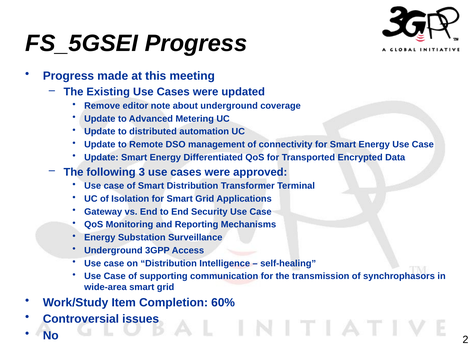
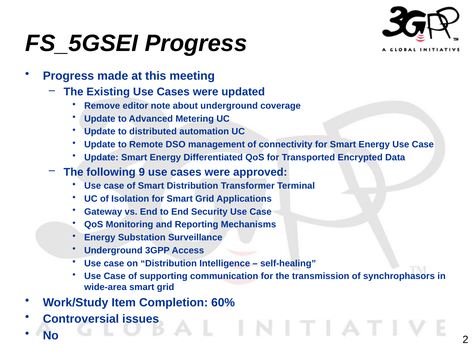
3: 3 -> 9 (142, 172)
